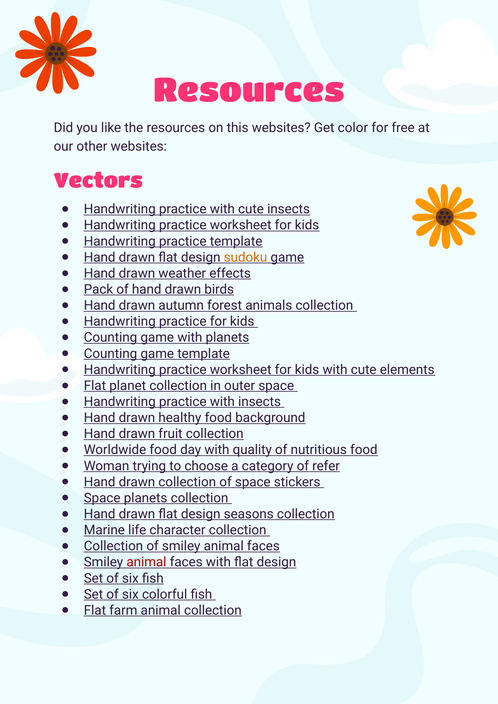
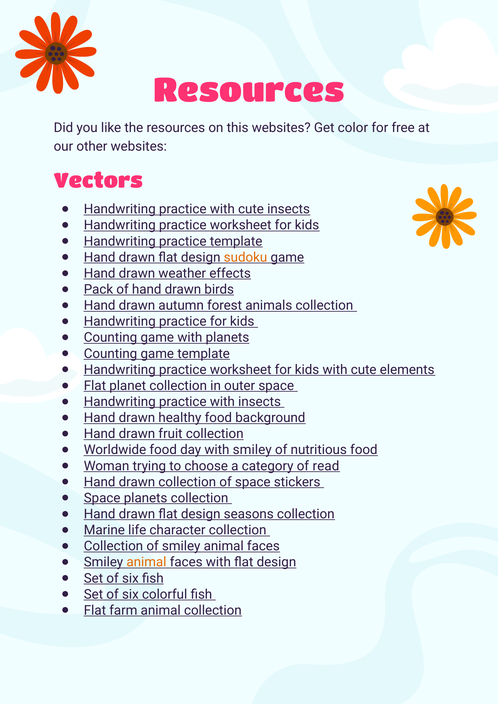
with quality: quality -> smiley (252, 450)
refer: refer -> read (326, 466)
animal colour: red -> orange (146, 562)
